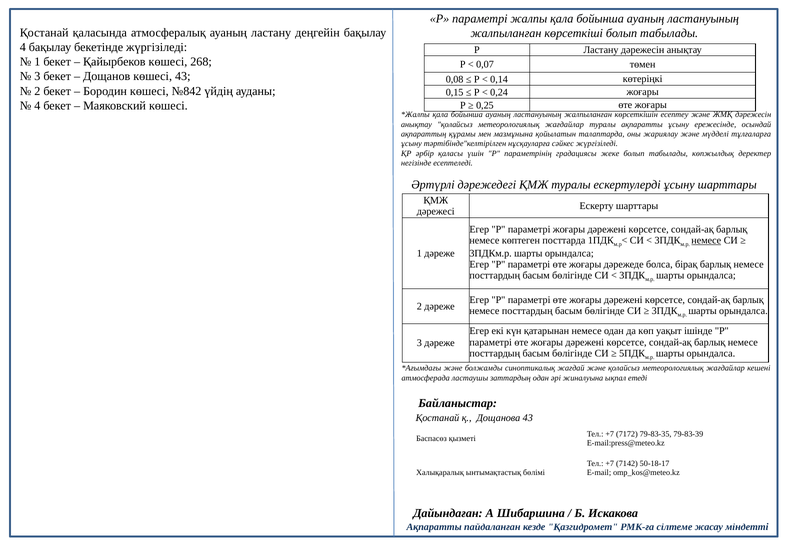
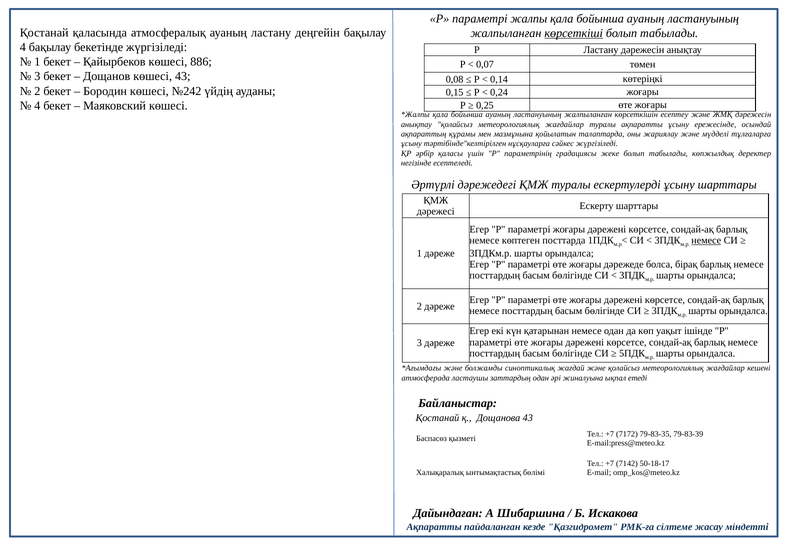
көрсеткіші underline: none -> present (574, 33)
268: 268 -> 886 (201, 62)
№842: №842 -> №242 (187, 91)
